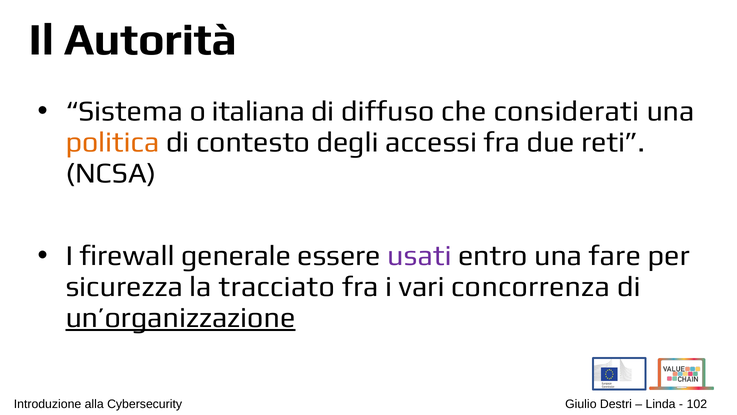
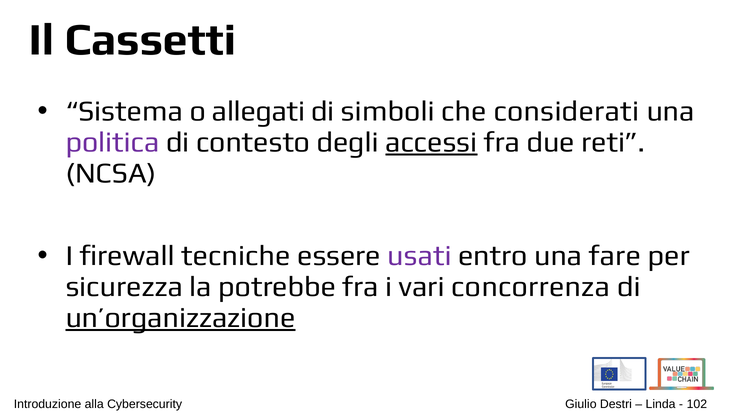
Autorità: Autorità -> Cassetti (151, 40)
italiana: italiana -> allegati (259, 111)
diffuso: diffuso -> simboli (388, 111)
politica colour: orange -> purple (113, 142)
accessi underline: none -> present (431, 142)
generale: generale -> tecniche (236, 255)
tracciato: tracciato -> potrebbe (277, 286)
